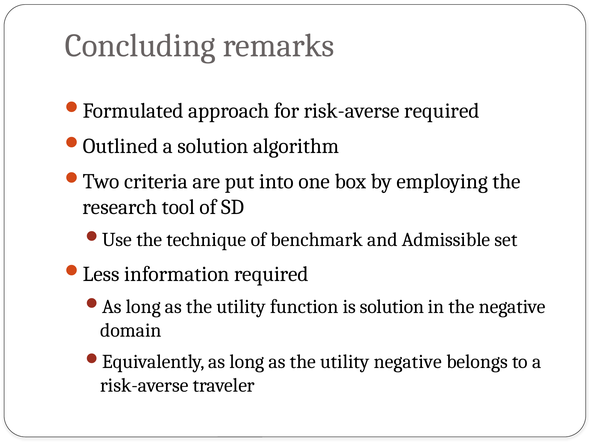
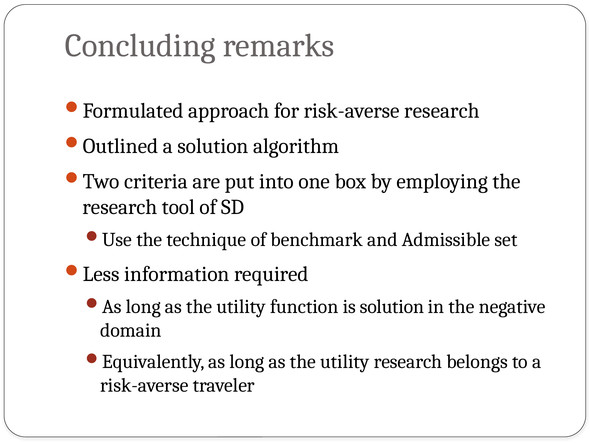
risk-averse required: required -> research (442, 111)
utility negative: negative -> research (408, 361)
